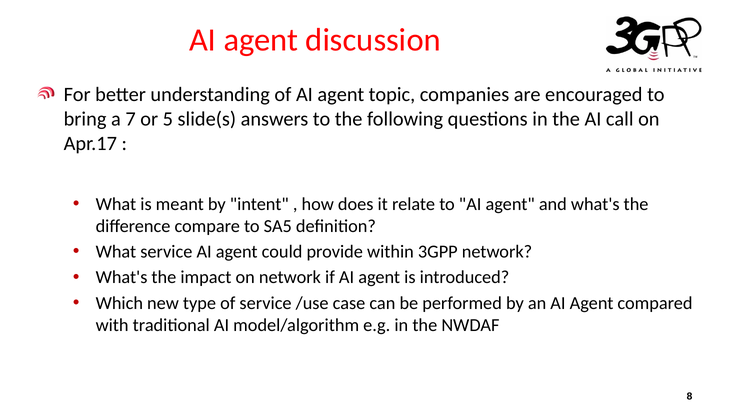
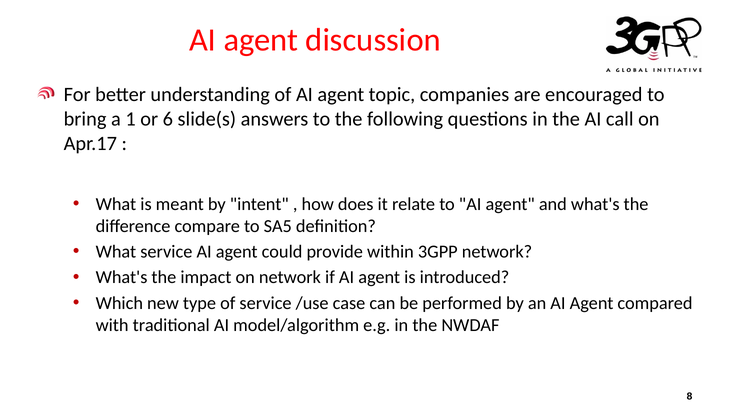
7: 7 -> 1 (131, 119)
5: 5 -> 6 (168, 119)
